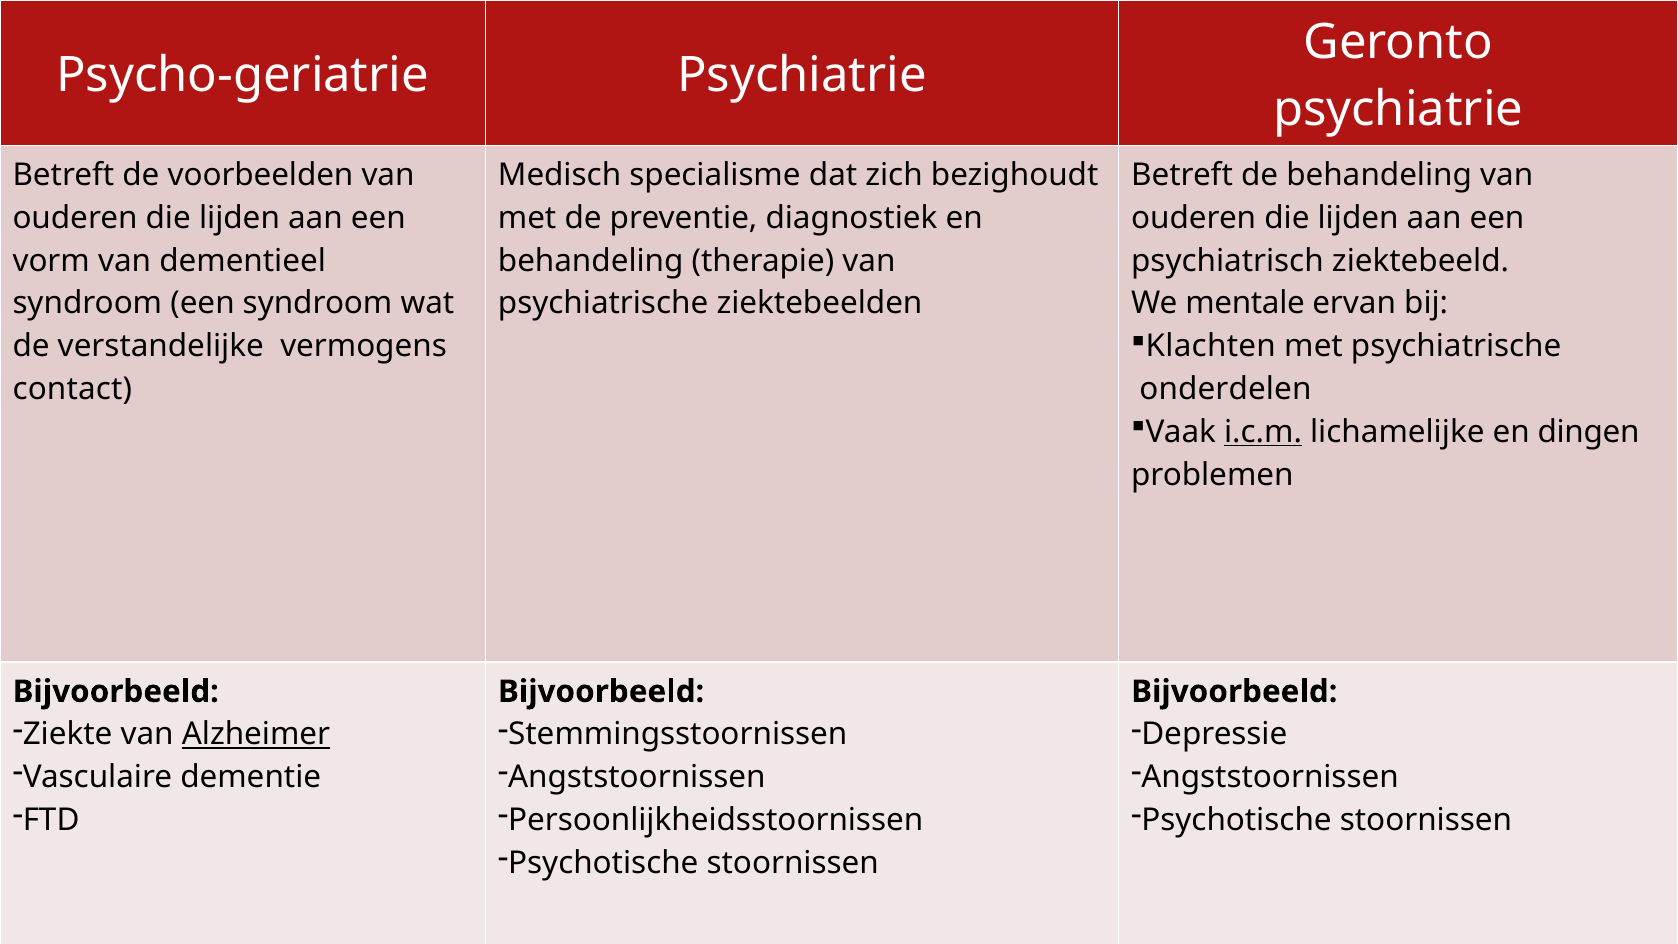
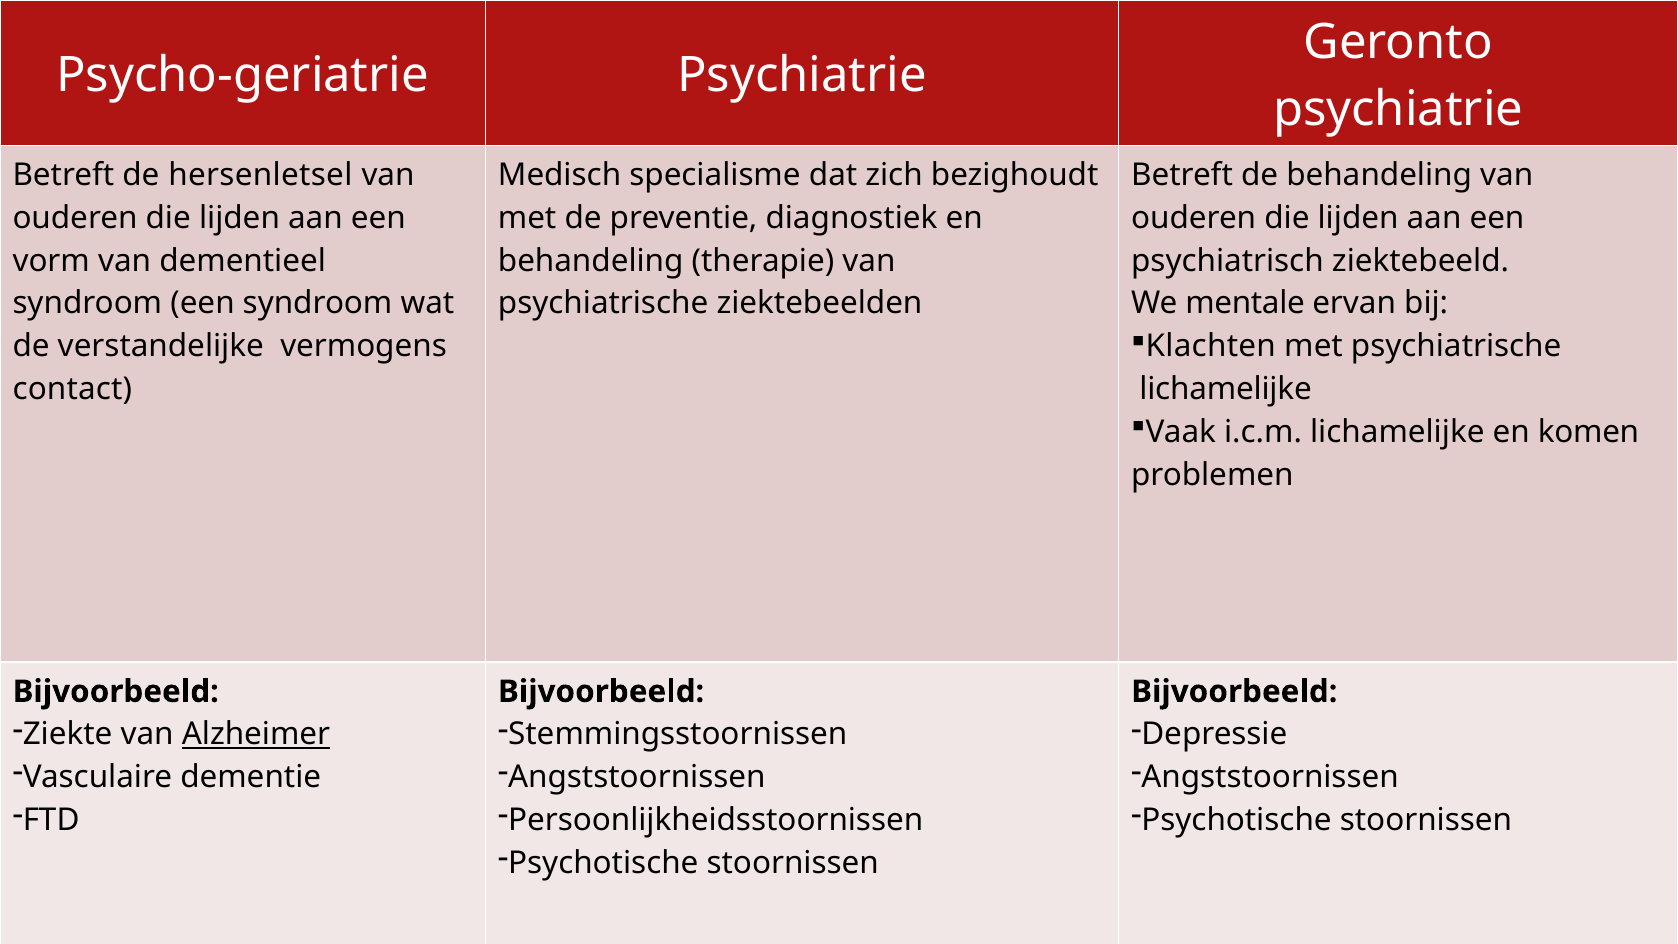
voorbeelden: voorbeelden -> hersenletsel (260, 175)
onderdelen: onderdelen -> lichamelijke (1226, 389)
i.c.m underline: present -> none (1263, 432)
dingen: dingen -> komen (1589, 432)
